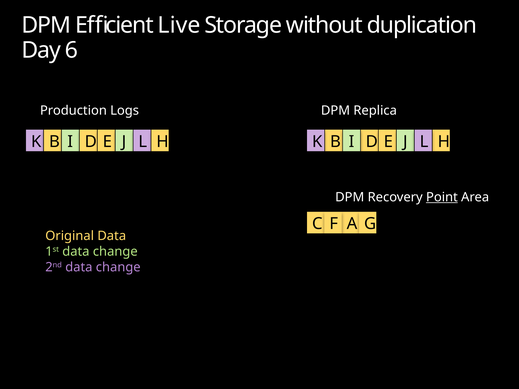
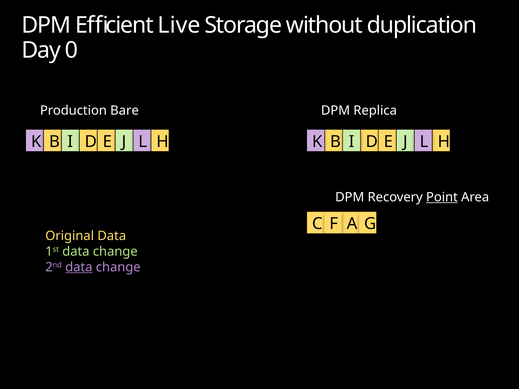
6: 6 -> 0 (71, 50)
Logs: Logs -> Bare (125, 111)
data underline: none -> present (79, 267)
